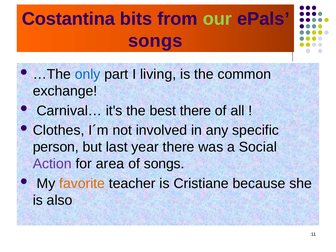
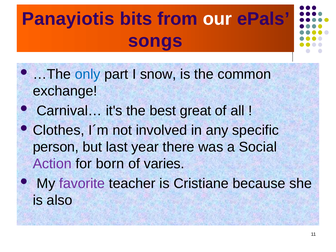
Costantina: Costantina -> Panayiotis (68, 19)
our colour: light green -> white (217, 19)
living: living -> snow (158, 74)
best there: there -> great (196, 111)
area: area -> born (110, 164)
of songs: songs -> varies (164, 164)
favorite colour: orange -> purple (82, 183)
